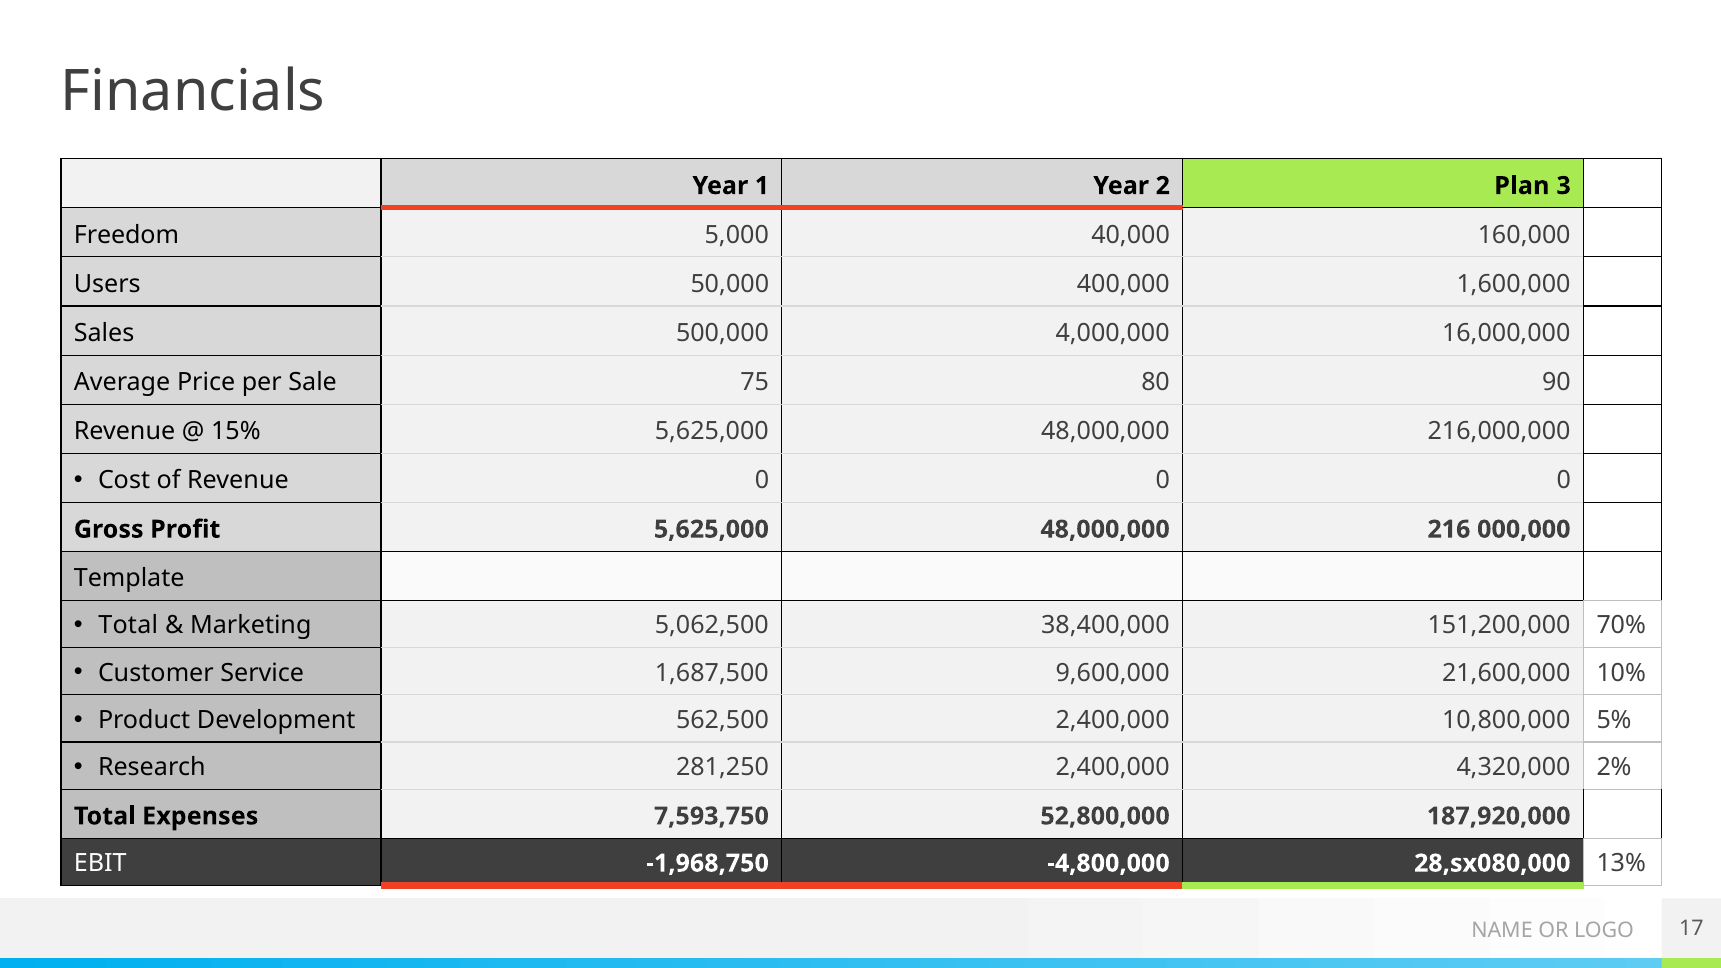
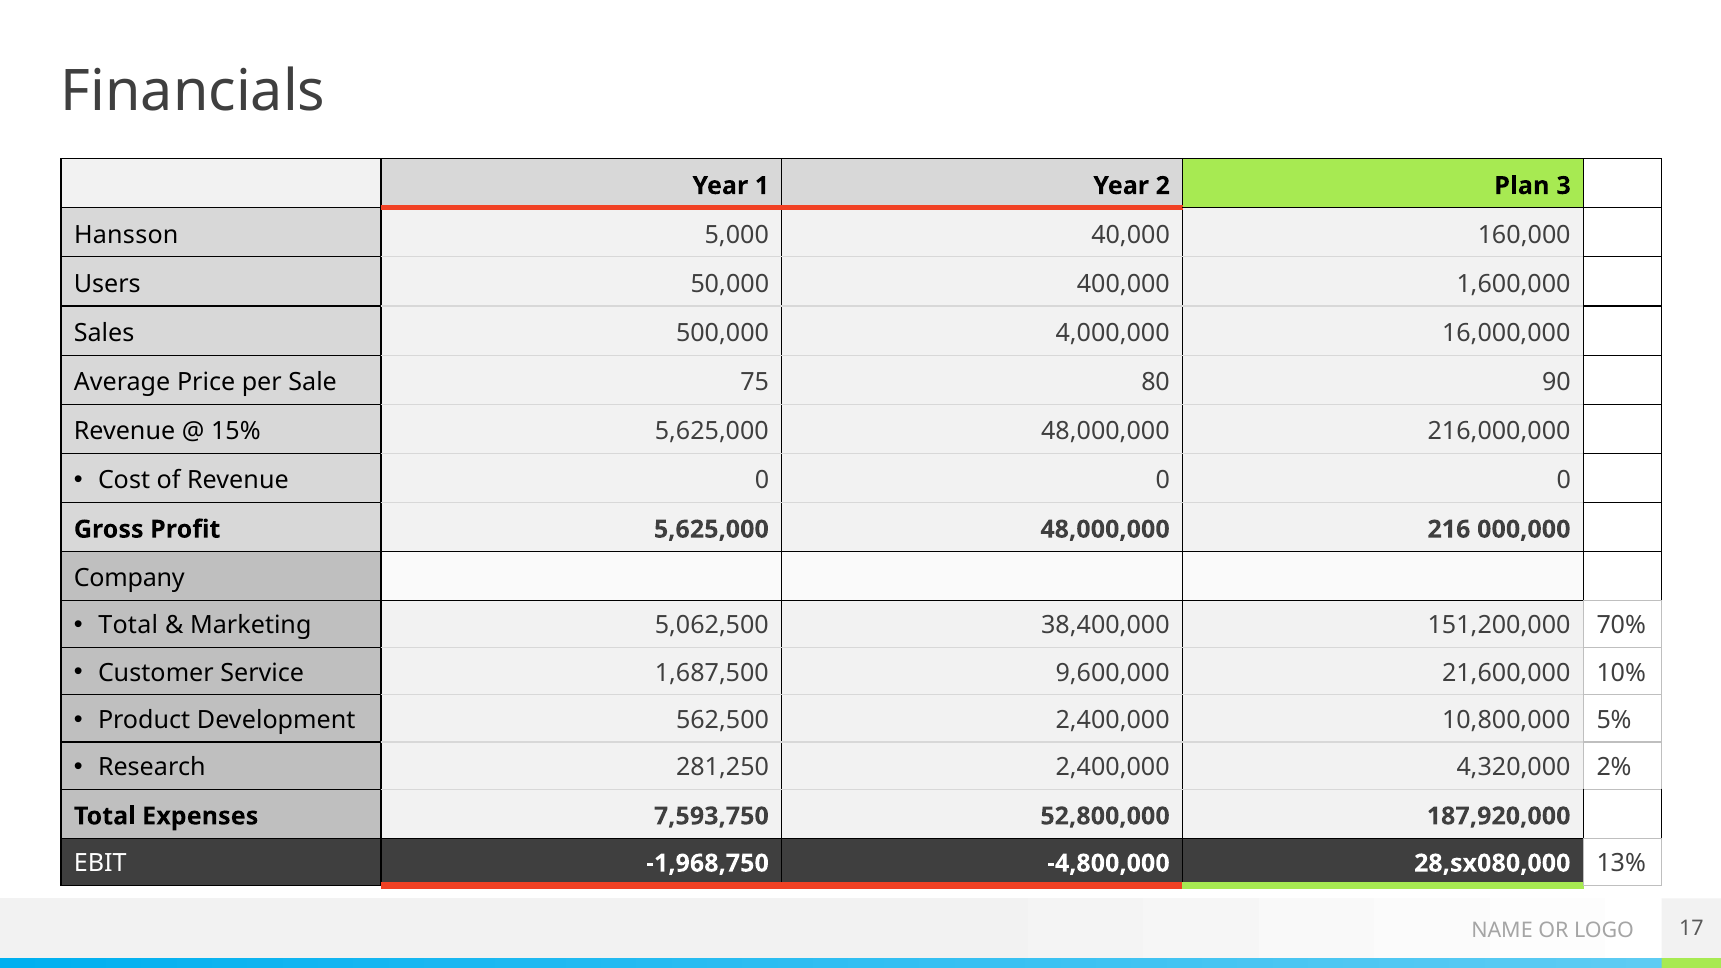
Freedom: Freedom -> Hansson (126, 235)
Template: Template -> Company (129, 578)
